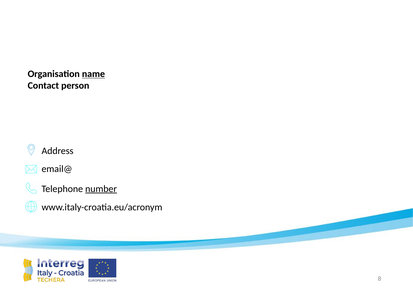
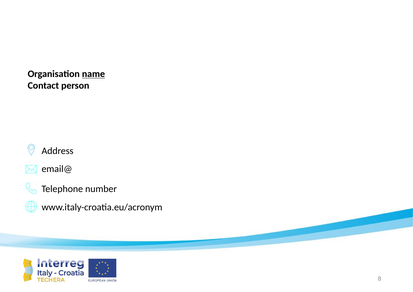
number underline: present -> none (101, 189)
